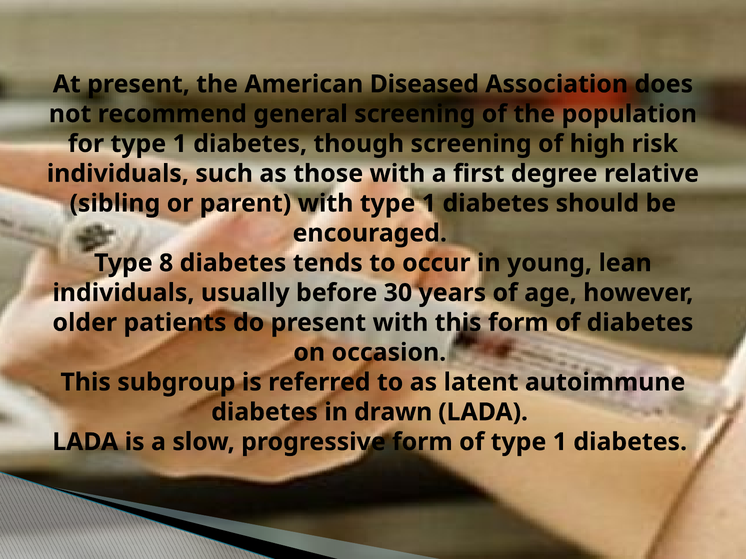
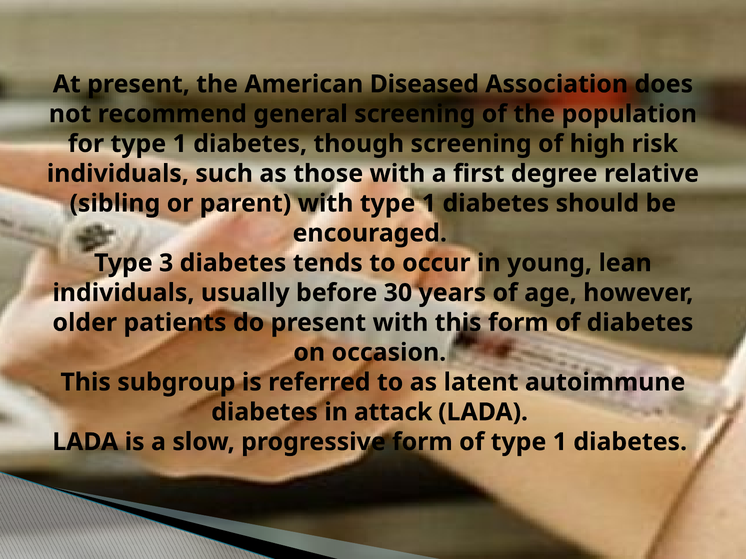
8: 8 -> 3 (166, 263)
drawn: drawn -> attack (393, 412)
